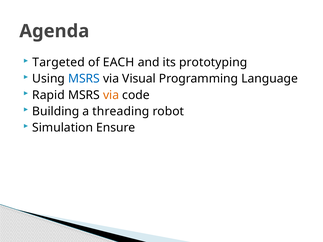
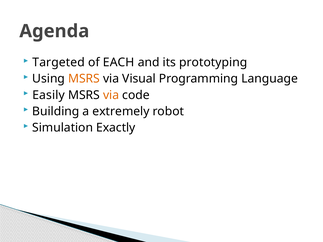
MSRS colour: blue -> orange (84, 79)
Rapid: Rapid -> Easily (49, 95)
threading: threading -> extremely (121, 112)
Ensure: Ensure -> Exactly (116, 128)
